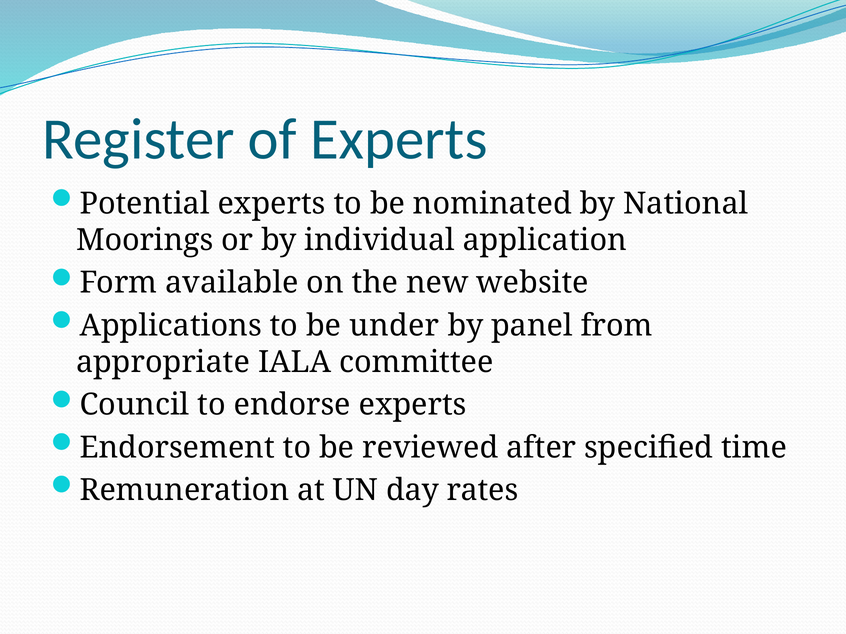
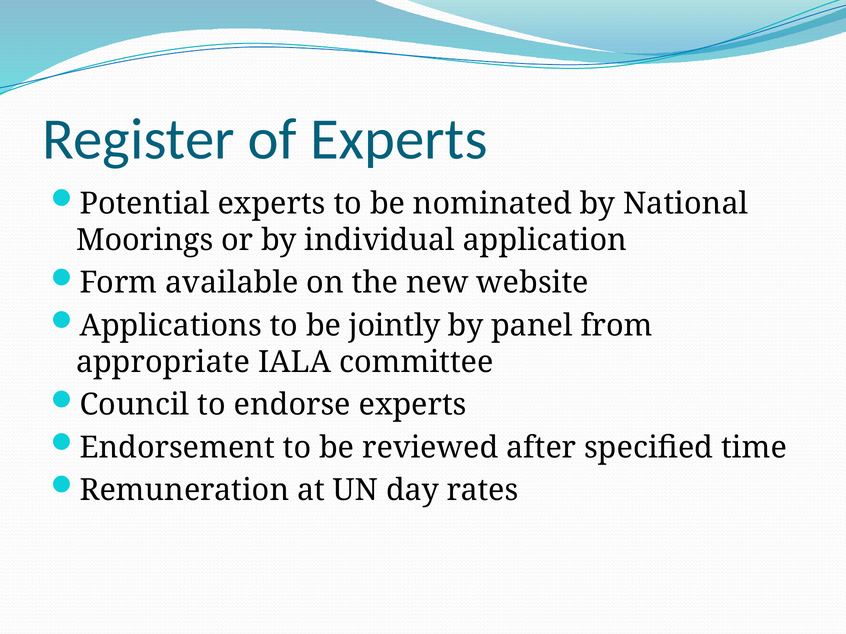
under: under -> jointly (395, 326)
